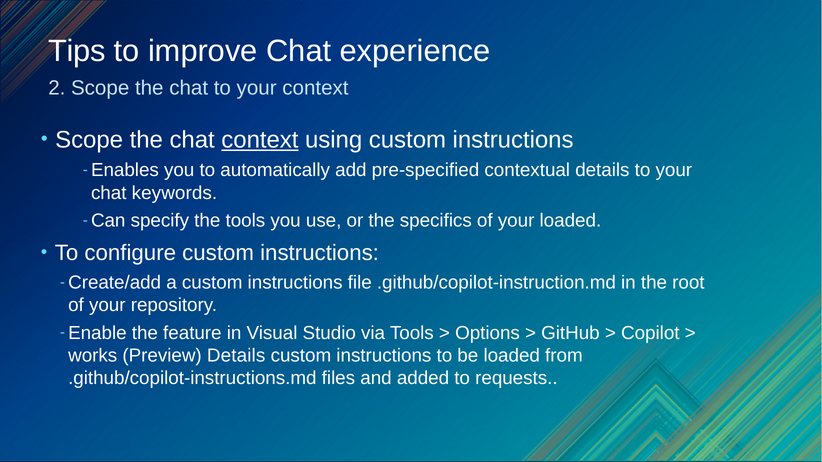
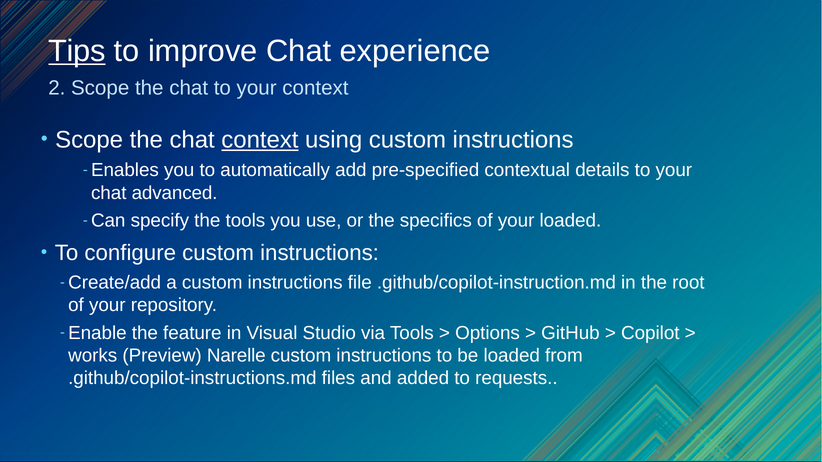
Tips underline: none -> present (77, 51)
keywords: keywords -> advanced (175, 193)
Preview Details: Details -> Narelle (236, 356)
